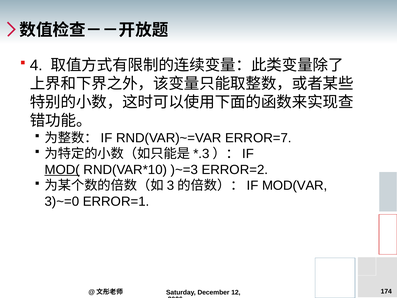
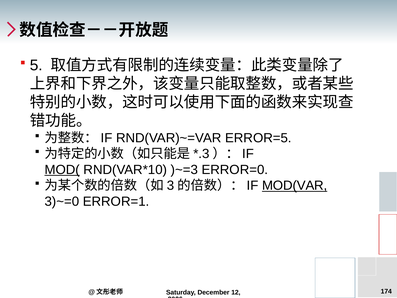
4: 4 -> 5 (36, 65)
ERROR=7: ERROR=7 -> ERROR=5 (258, 138)
ERROR=2: ERROR=2 -> ERROR=0 (235, 170)
MOD(VAR underline: none -> present (295, 185)
